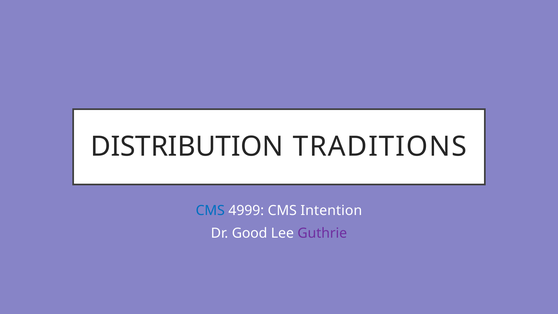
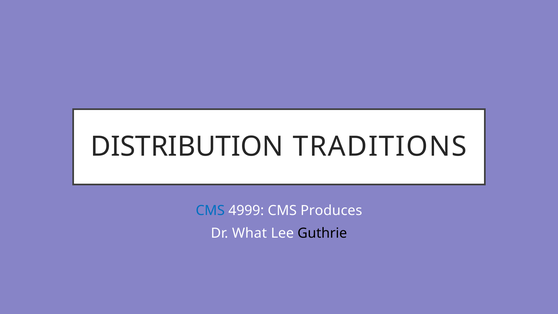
Intention: Intention -> Produces (331, 211)
Good: Good -> What (249, 233)
Guthrie colour: purple -> black (322, 233)
